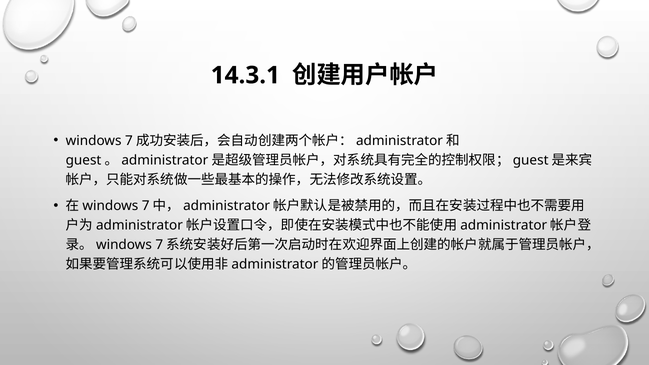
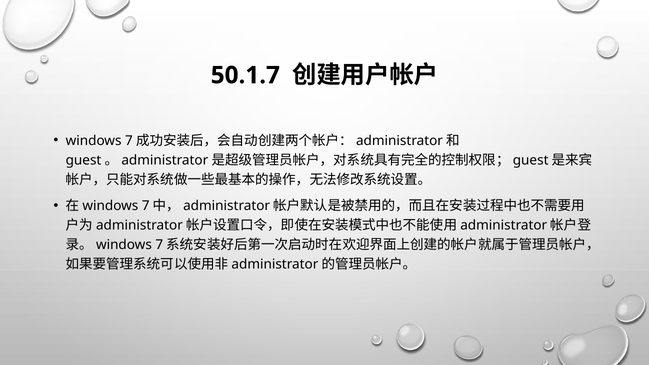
14.3.1: 14.3.1 -> 50.1.7 (245, 75)
